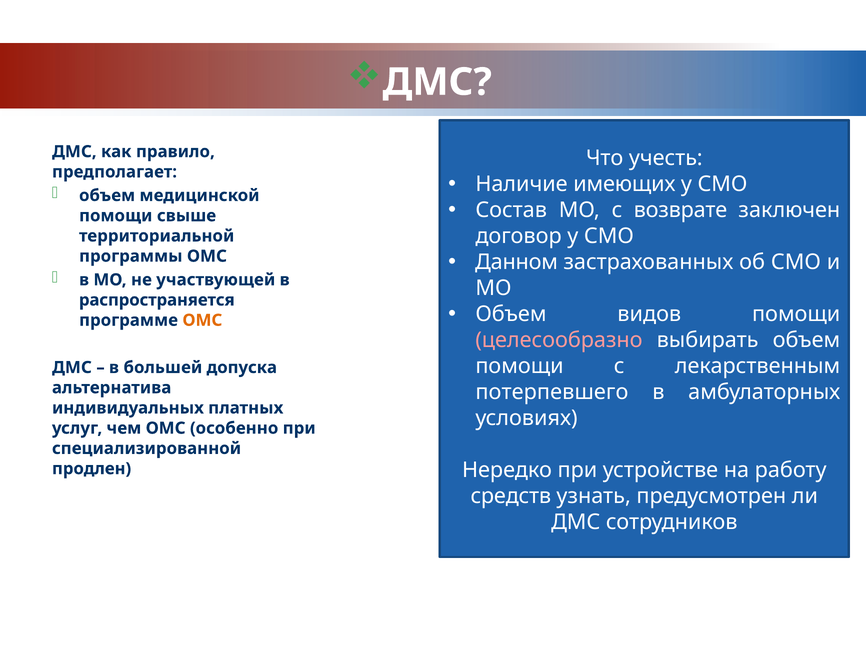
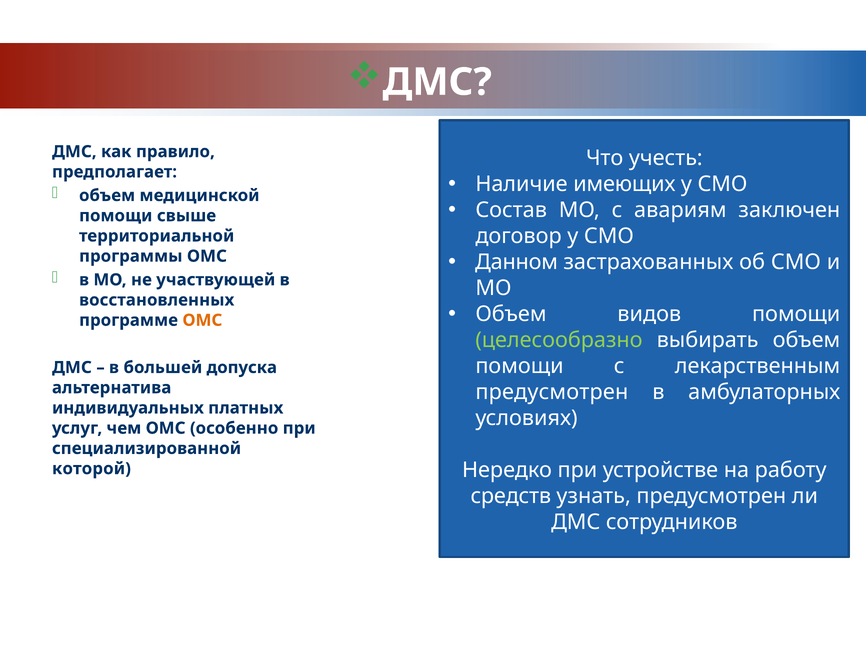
возврате: возврате -> авариям (680, 210)
распространяется: распространяется -> восстановленных (157, 300)
целесообразно colour: pink -> light green (559, 340)
потерпевшего: потерпевшего -> предусмотрен (552, 392)
продлен: продлен -> которой (91, 468)
